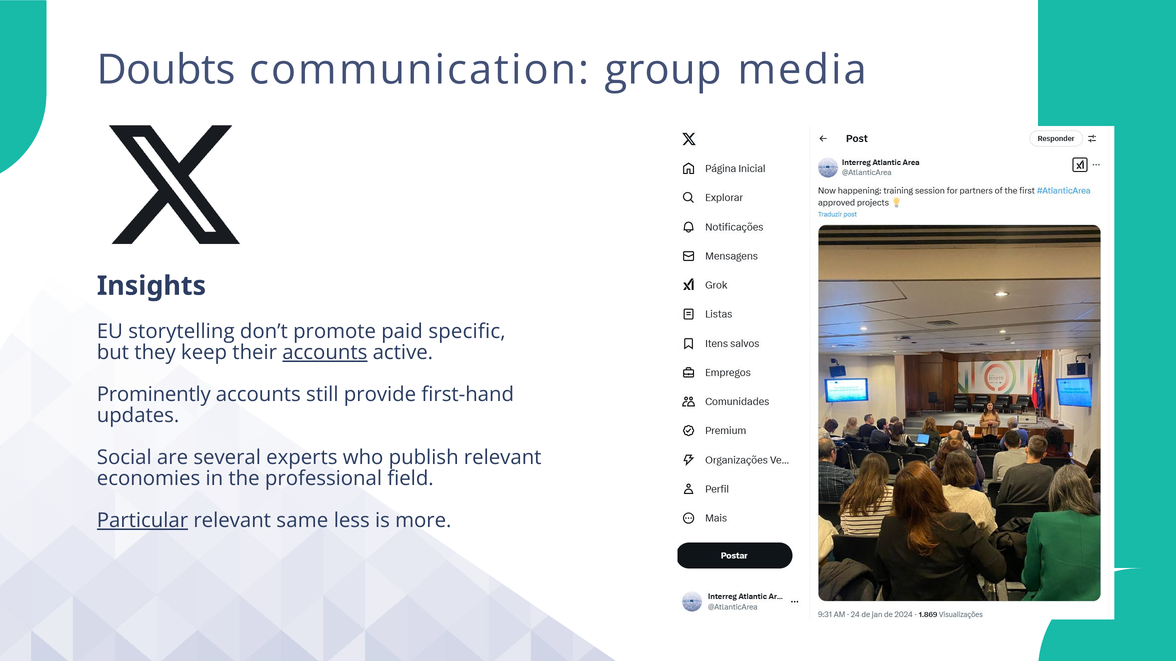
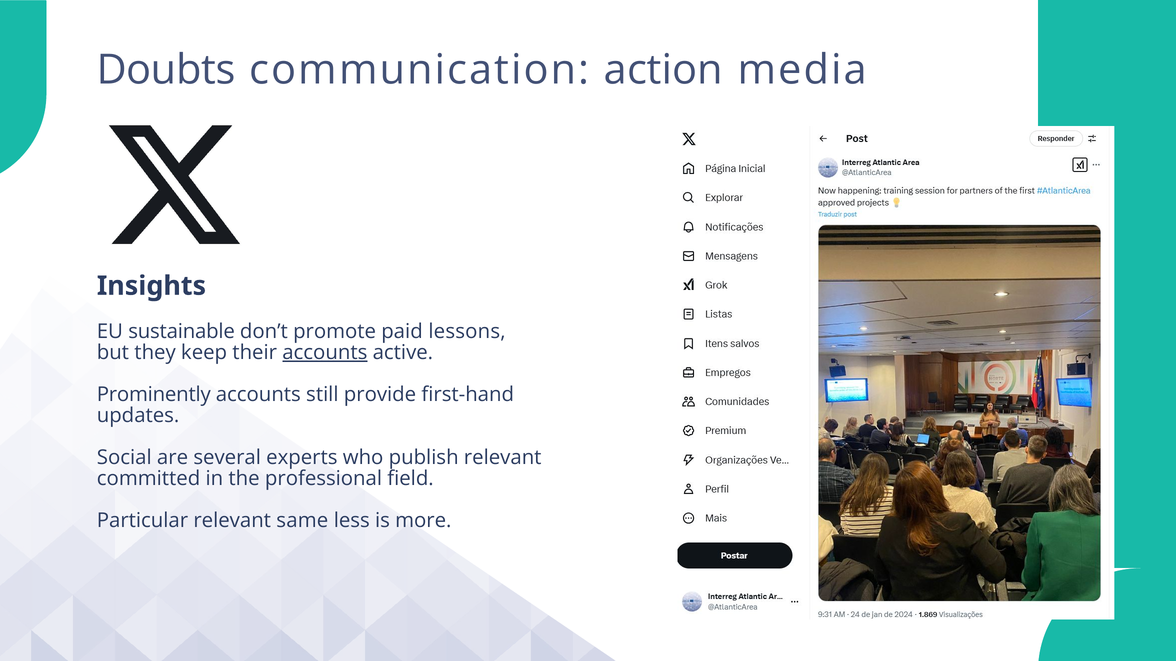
group: group -> action (663, 70)
storytelling: storytelling -> sustainable (182, 332)
specific: specific -> lessons (467, 332)
economies: economies -> committed (149, 479)
Particular underline: present -> none (142, 521)
